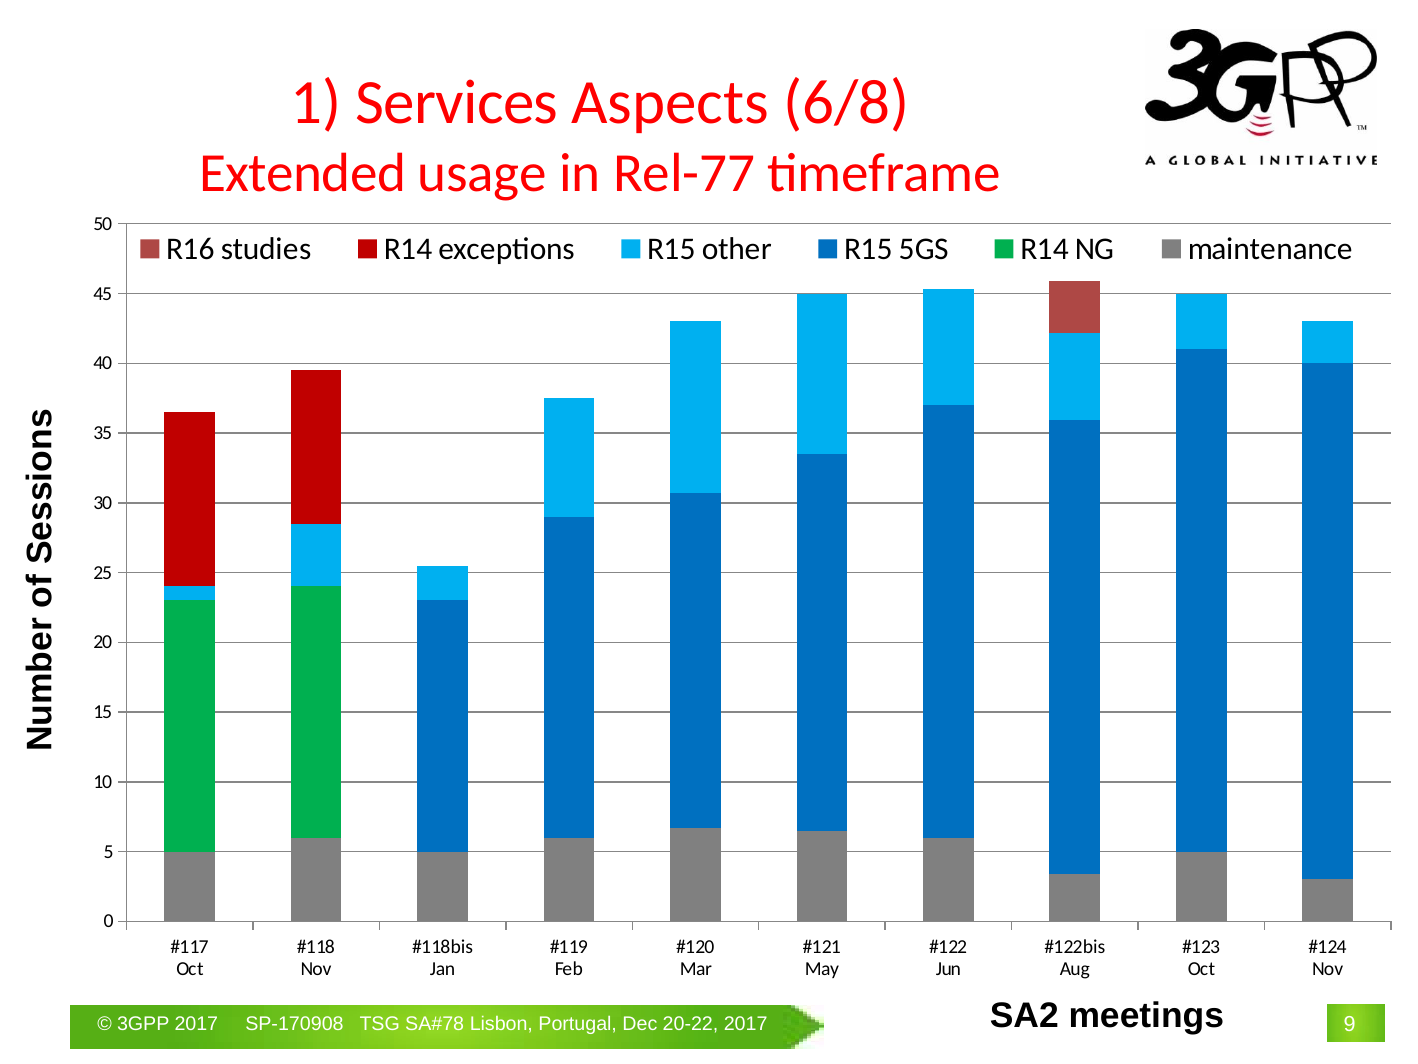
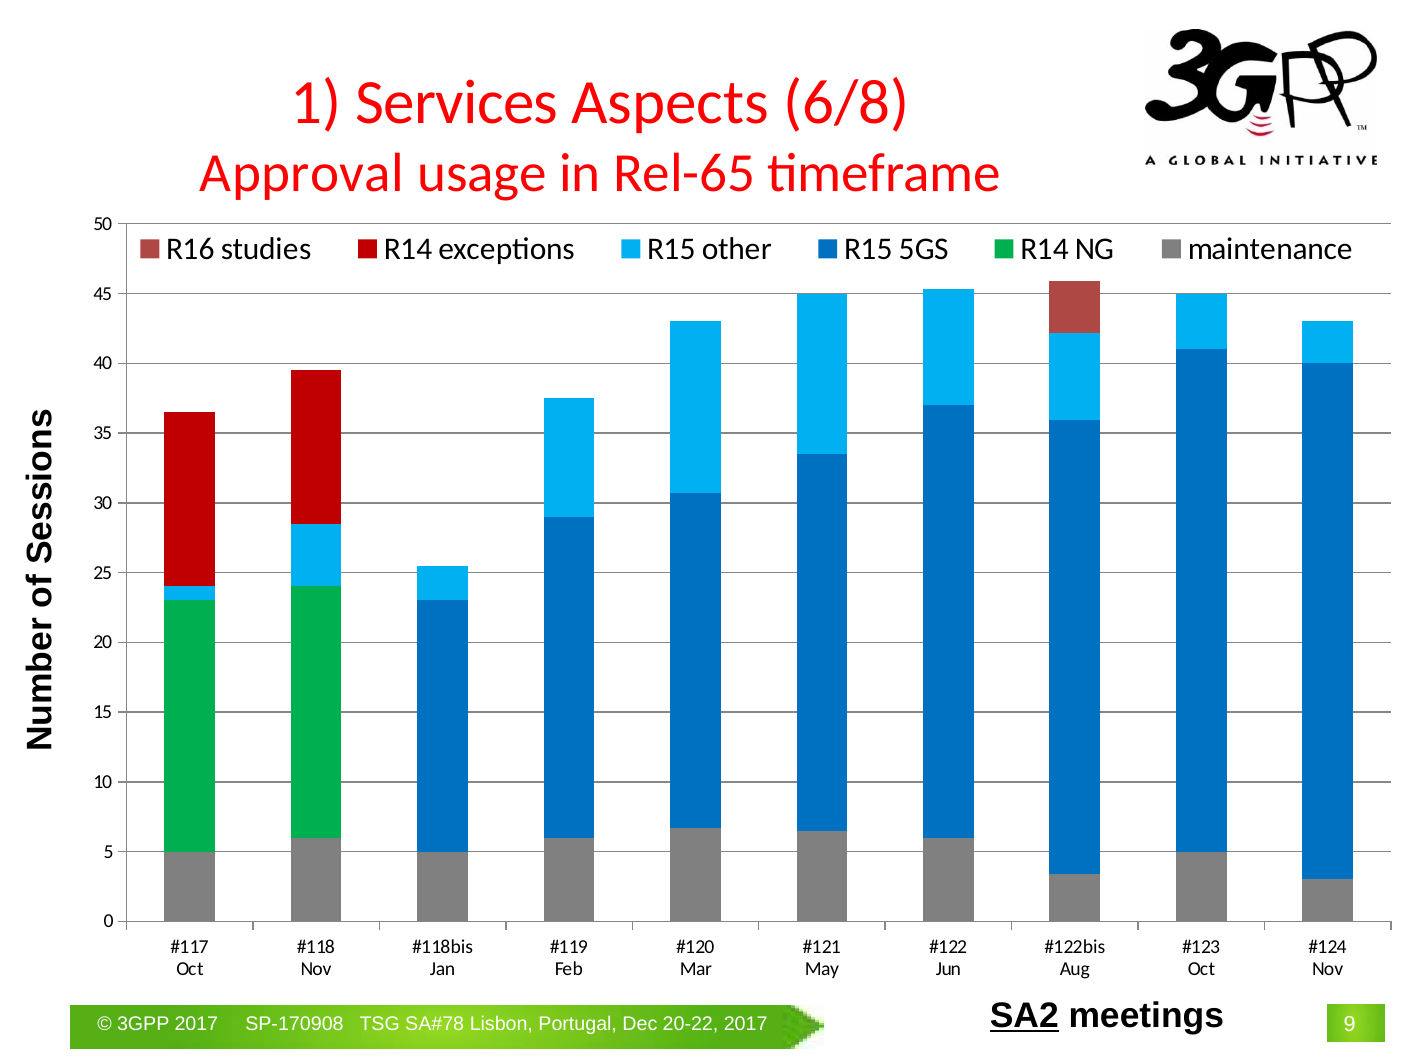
Extended: Extended -> Approval (302, 173)
Rel-77: Rel-77 -> Rel-65 (684, 173)
SA2 underline: none -> present (1024, 1015)
